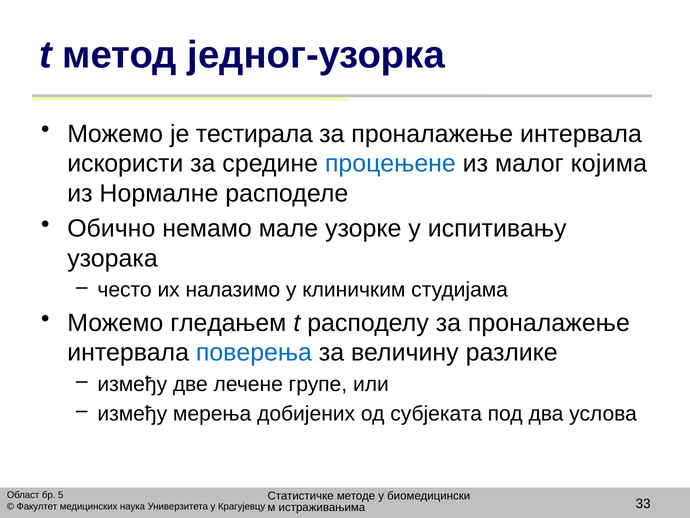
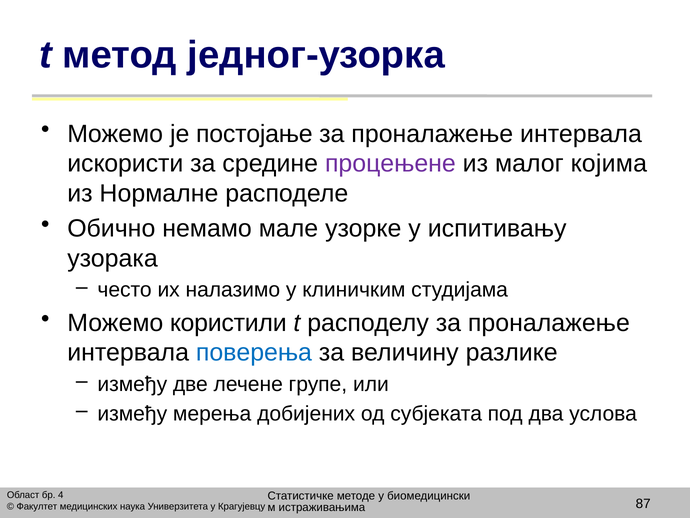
тестирала: тестирала -> постојање (254, 134)
процењене colour: blue -> purple (390, 164)
гледањем: гледањем -> користили (228, 323)
5: 5 -> 4 (61, 495)
33: 33 -> 87 (643, 503)
